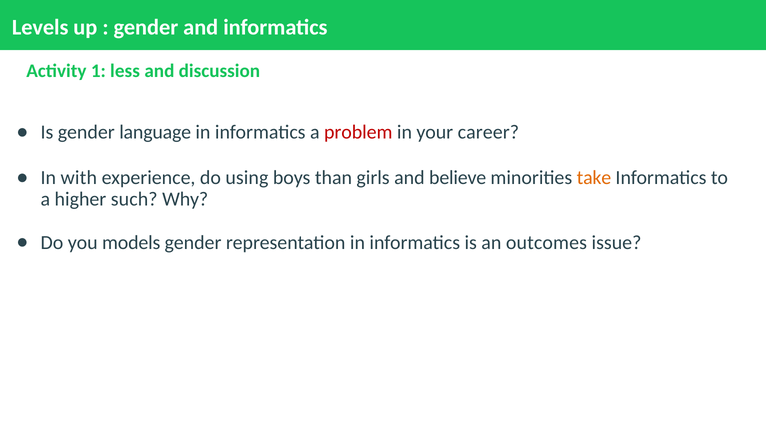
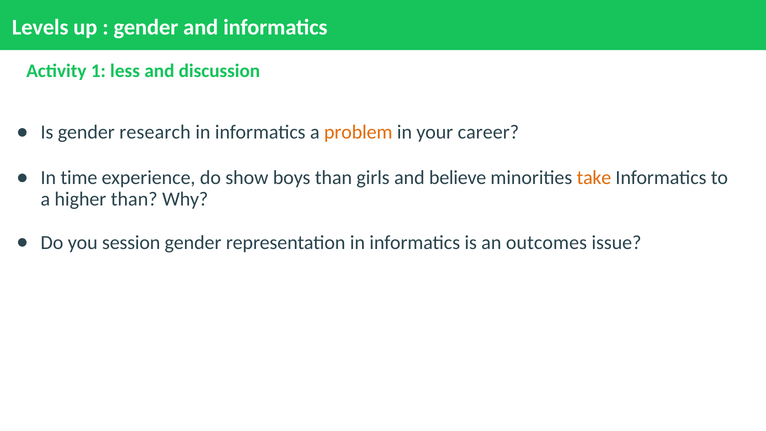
language: language -> research (155, 132)
problem colour: red -> orange (358, 132)
with: with -> time (79, 178)
using: using -> show (247, 178)
higher such: such -> than (134, 199)
models: models -> session (131, 242)
